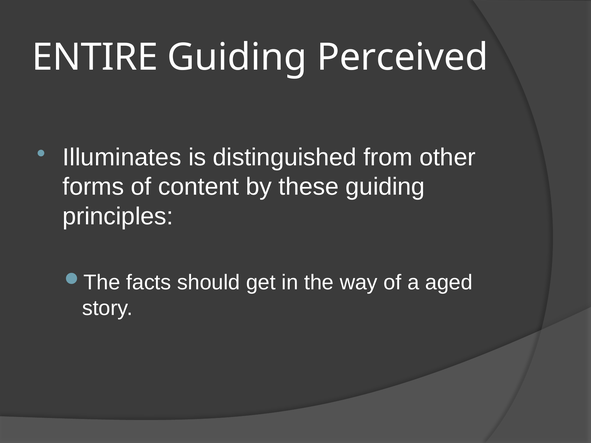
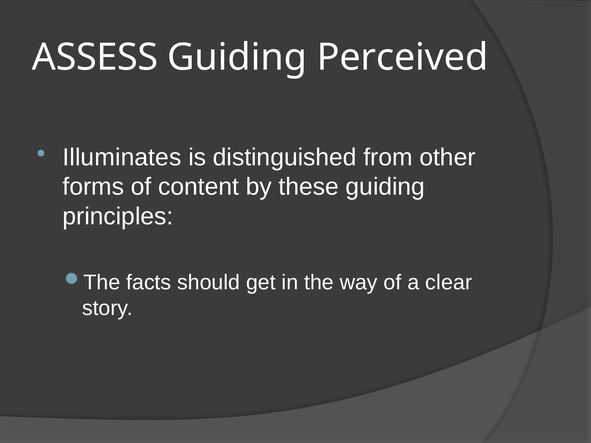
ENTIRE: ENTIRE -> ASSESS (95, 57)
aged: aged -> clear (449, 283)
